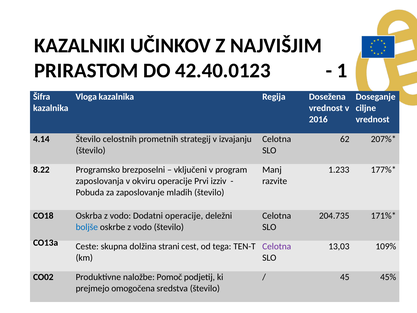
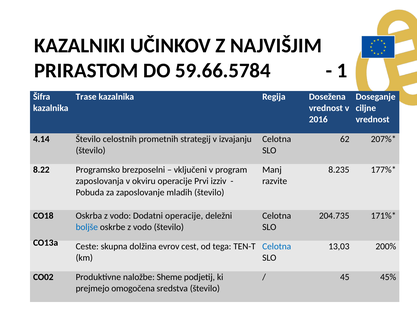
42.40.0123: 42.40.0123 -> 59.66.5784 (223, 71)
Vloga: Vloga -> Trase (86, 97)
1.233: 1.233 -> 8.235 (339, 170)
strani: strani -> evrov (169, 246)
Celotna colour: purple -> blue (277, 246)
109%: 109% -> 200% (386, 246)
Pomoč: Pomoč -> Sheme (169, 277)
